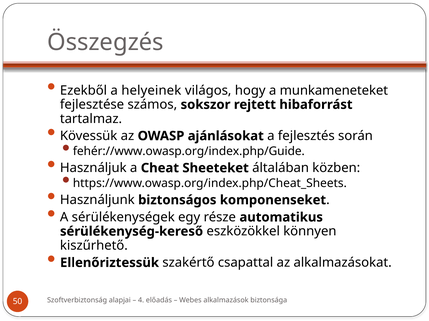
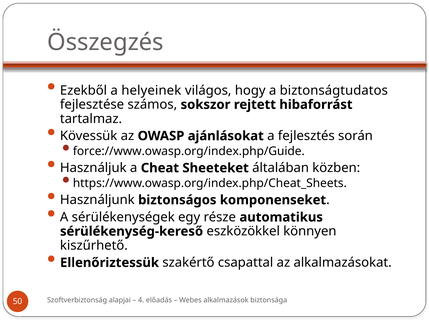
munkameneteket: munkameneteket -> biztonságtudatos (334, 91)
fehér://www.owasp.org/index.php/Guide: fehér://www.owasp.org/index.php/Guide -> force://www.owasp.org/index.php/Guide (189, 152)
